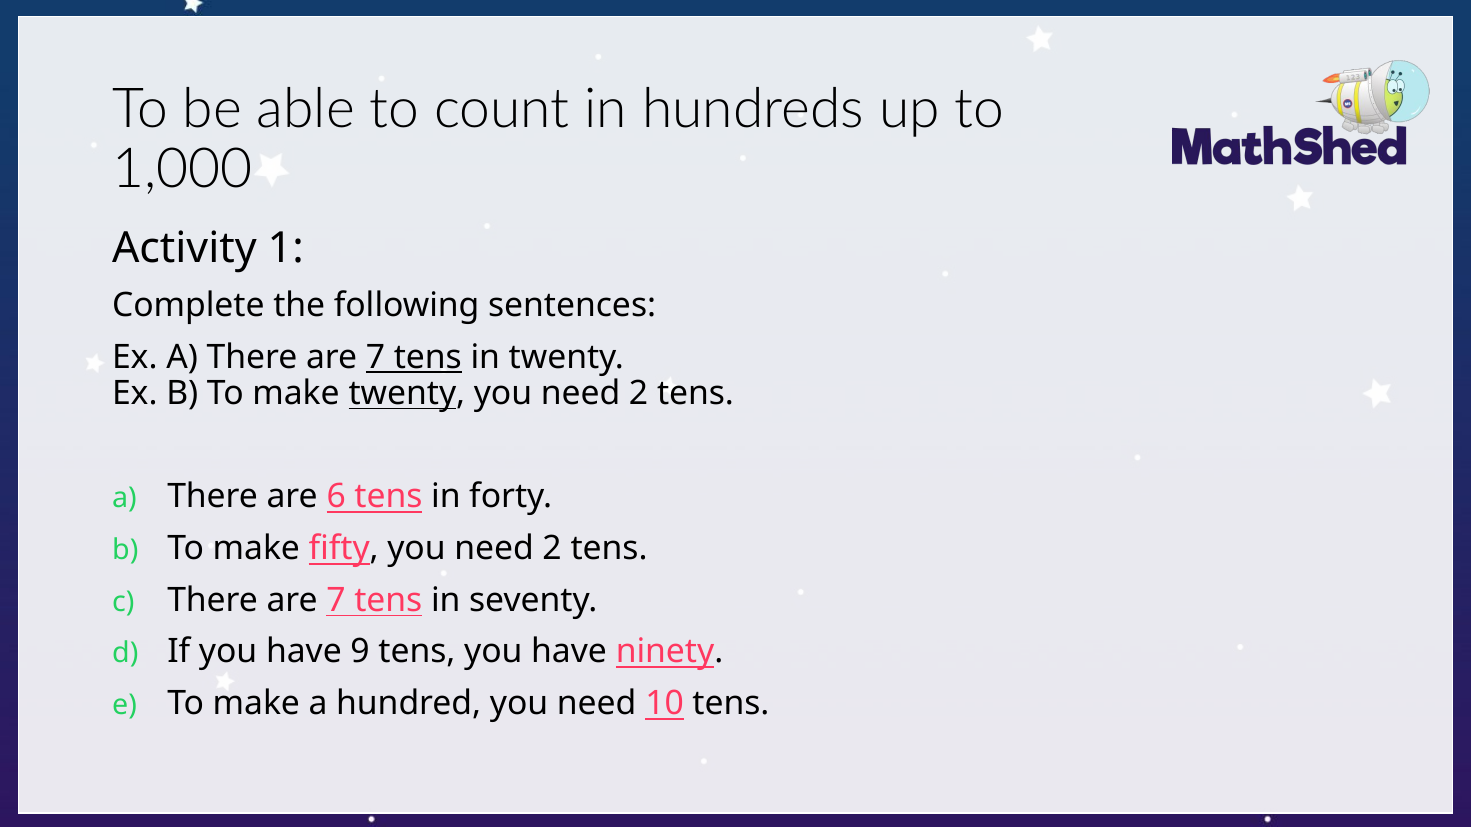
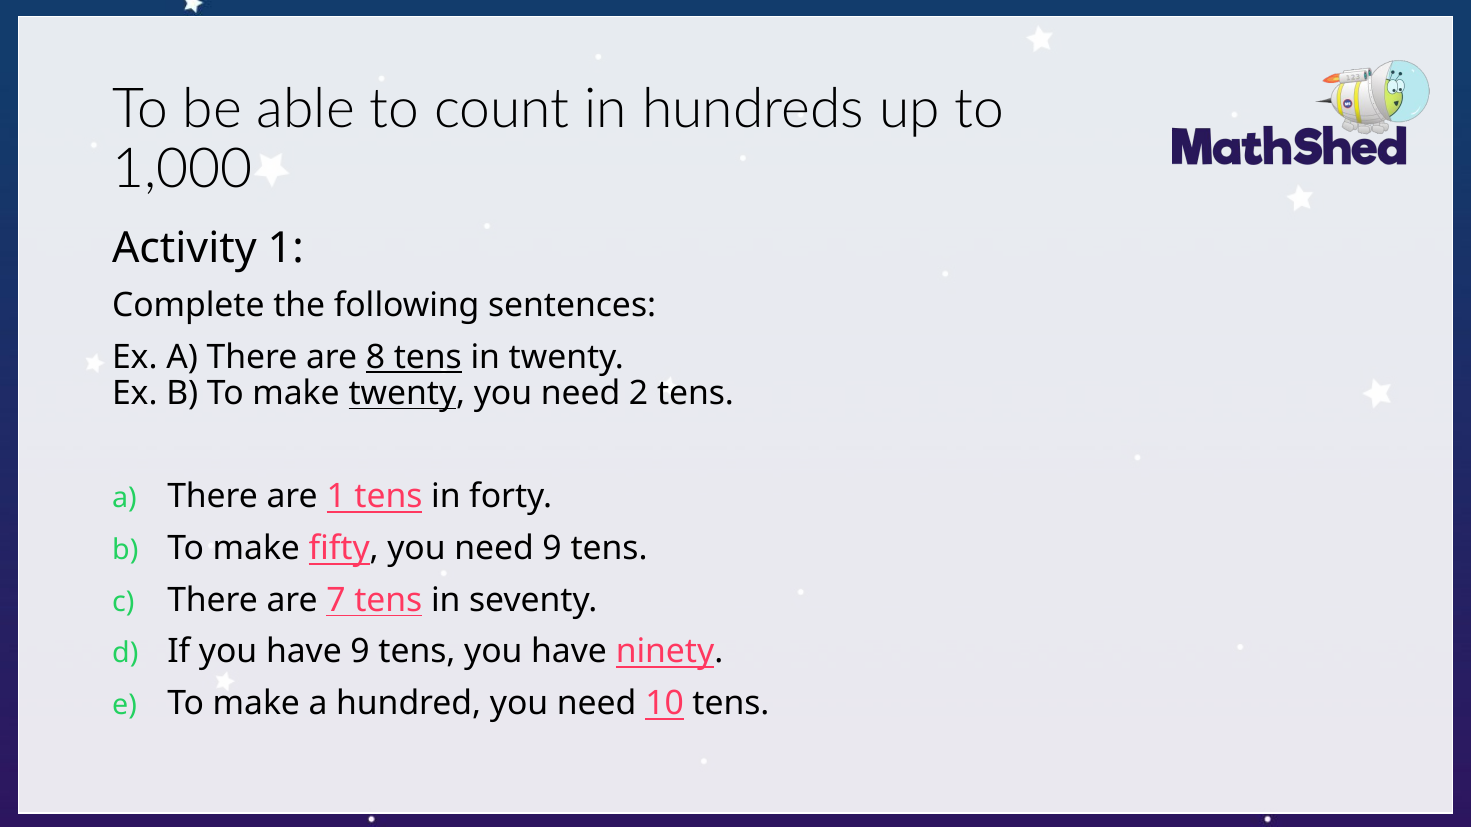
A There are 7: 7 -> 8 (376, 357)
are 6: 6 -> 1 (336, 497)
fifty you need 2: 2 -> 9 (552, 549)
